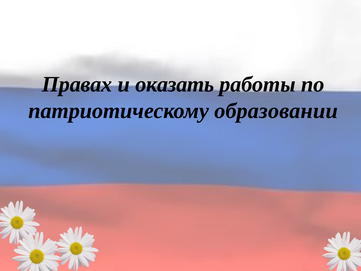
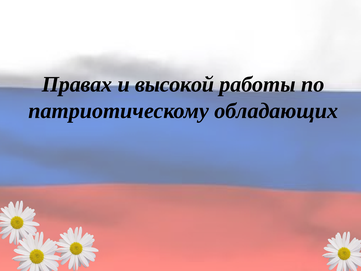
оказать: оказать -> высокой (175, 84)
образовании: образовании -> обладающих (276, 111)
